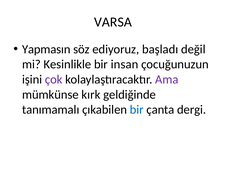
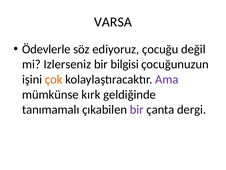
Yapmasın: Yapmasın -> Ödevlerle (46, 49)
başladı: başladı -> çocuğu (160, 49)
Kesinlikle: Kesinlikle -> Izlerseniz (67, 64)
insan: insan -> bilgisi (125, 64)
çok colour: purple -> orange (54, 79)
bir colour: blue -> purple (137, 109)
